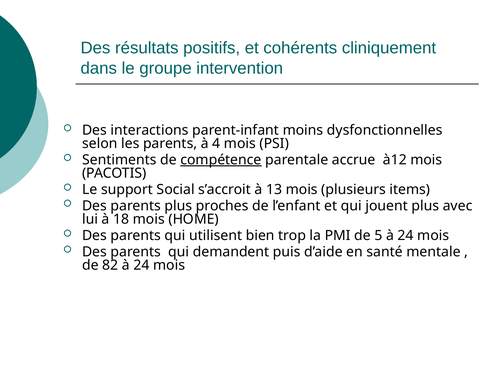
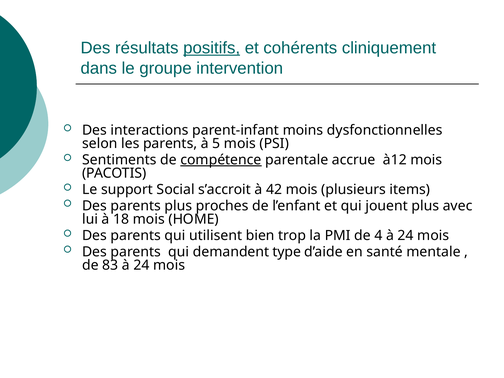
positifs underline: none -> present (212, 48)
4: 4 -> 5 (216, 144)
13: 13 -> 42 (274, 190)
5: 5 -> 4 (378, 235)
puis: puis -> type (287, 252)
82: 82 -> 83 (110, 265)
